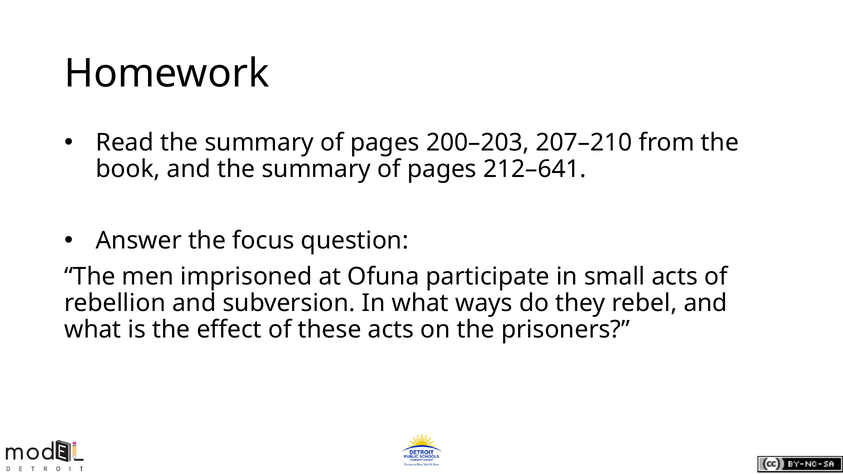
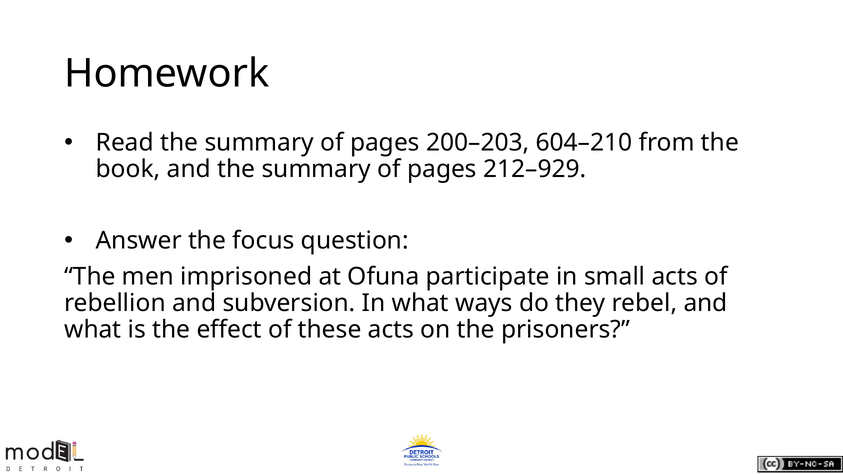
207–210: 207–210 -> 604–210 (584, 142)
212–641: 212–641 -> 212–929 (535, 169)
